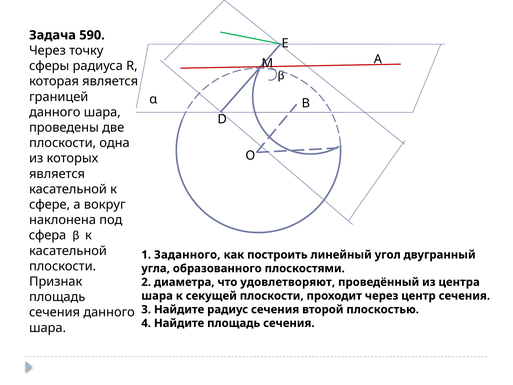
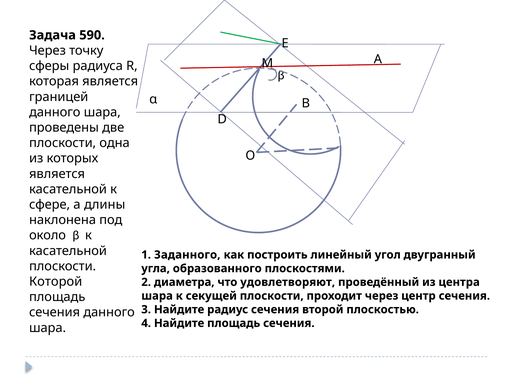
вокруг: вокруг -> длины (105, 204)
сфера: сфера -> около (47, 235)
Признак: Признак -> Которой (56, 281)
